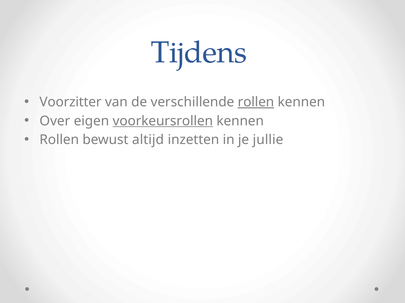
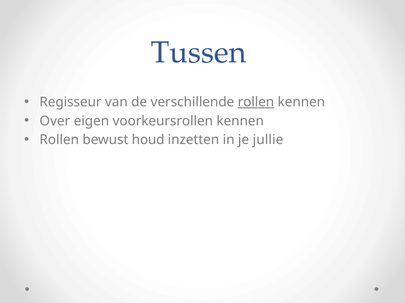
Tijdens: Tijdens -> Tussen (199, 53)
Voorzitter: Voorzitter -> Regisseur (70, 102)
voorkeursrollen underline: present -> none (163, 121)
altijd: altijd -> houd (148, 140)
